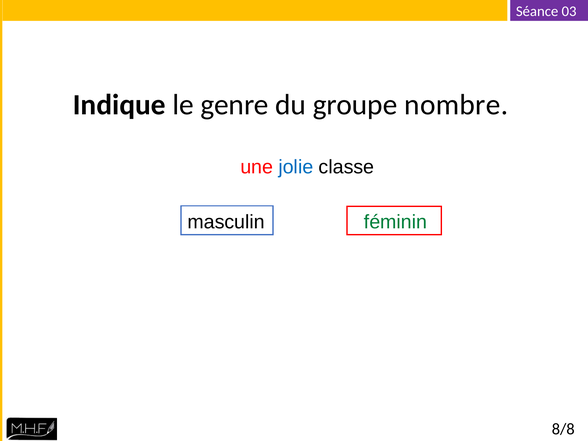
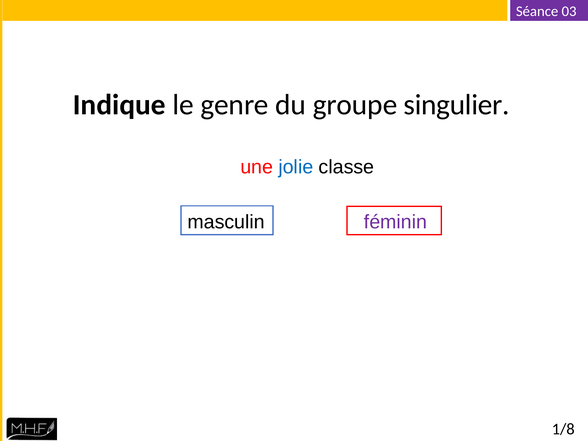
nombre: nombre -> singulier (457, 105)
féminin colour: green -> purple (395, 222)
8/8: 8/8 -> 1/8 (563, 429)
